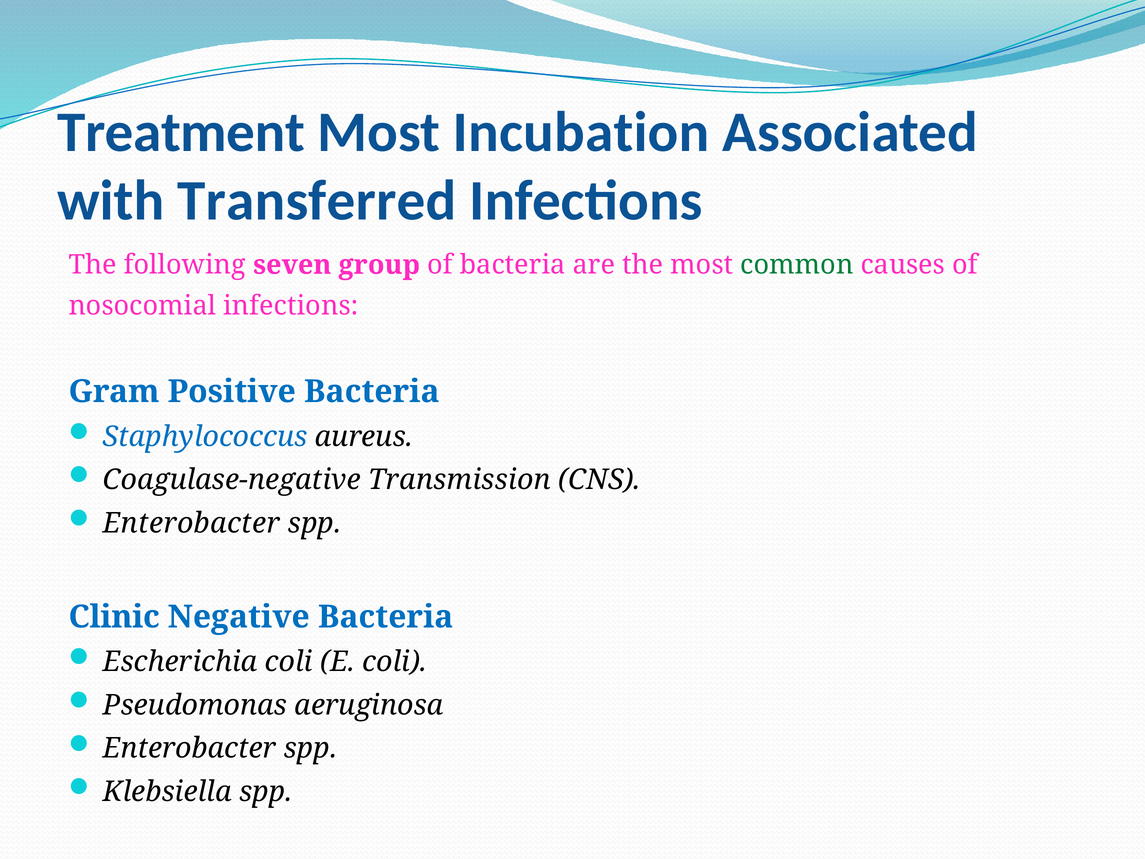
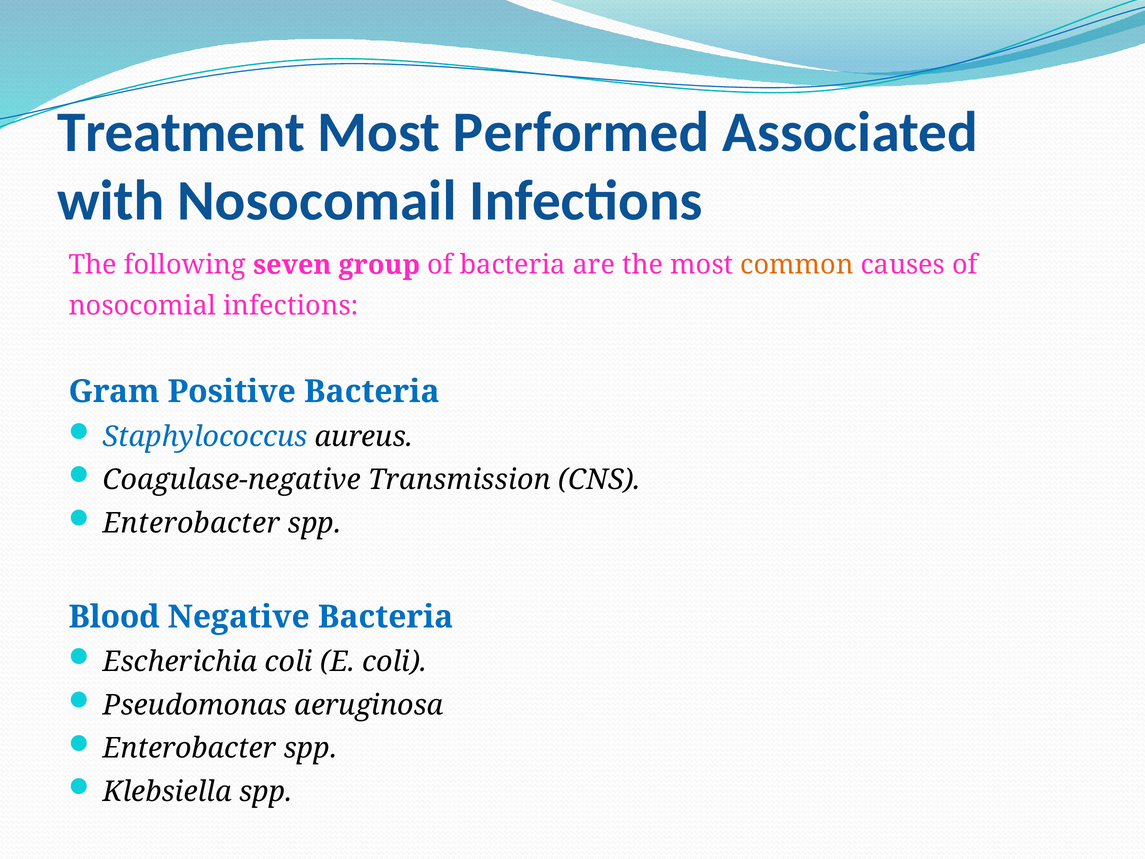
Incubation: Incubation -> Performed (581, 132)
Transferred: Transferred -> Nosocomail (317, 201)
common colour: green -> orange (797, 265)
Clinic: Clinic -> Blood (114, 617)
